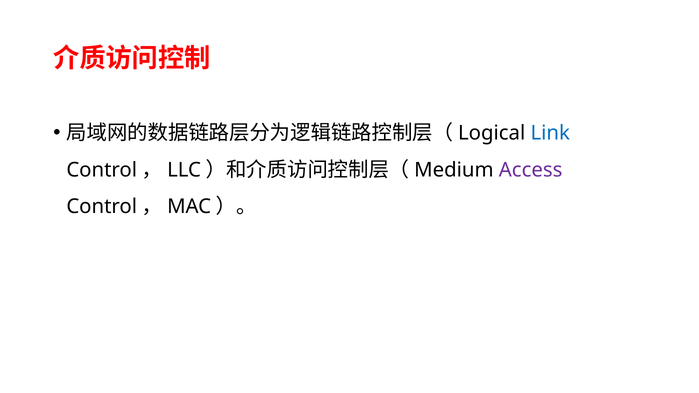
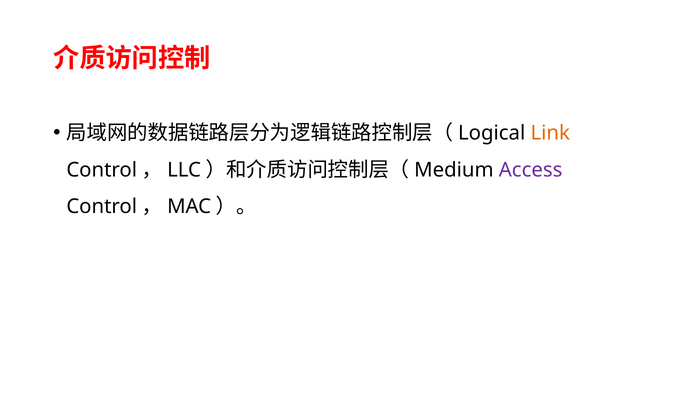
Link colour: blue -> orange (550, 133)
